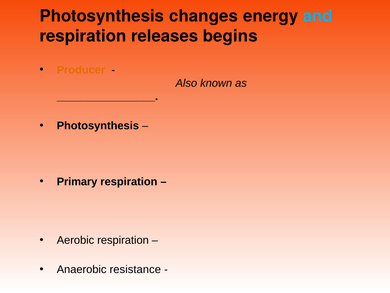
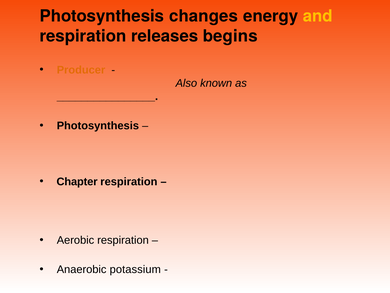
and colour: light blue -> yellow (318, 16)
Primary: Primary -> Chapter (77, 181)
resistance: resistance -> potassium (135, 269)
